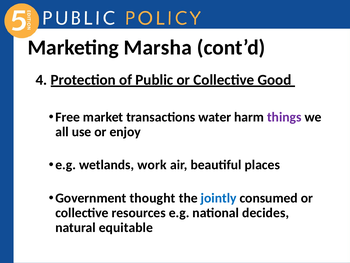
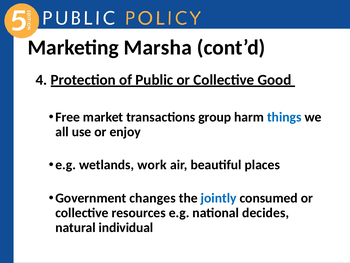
water: water -> group (215, 117)
things colour: purple -> blue (284, 117)
thought: thought -> changes (153, 198)
equitable: equitable -> individual (126, 227)
